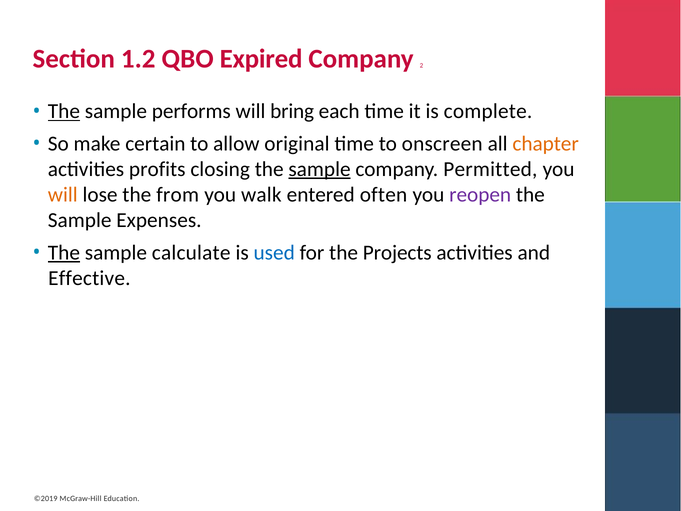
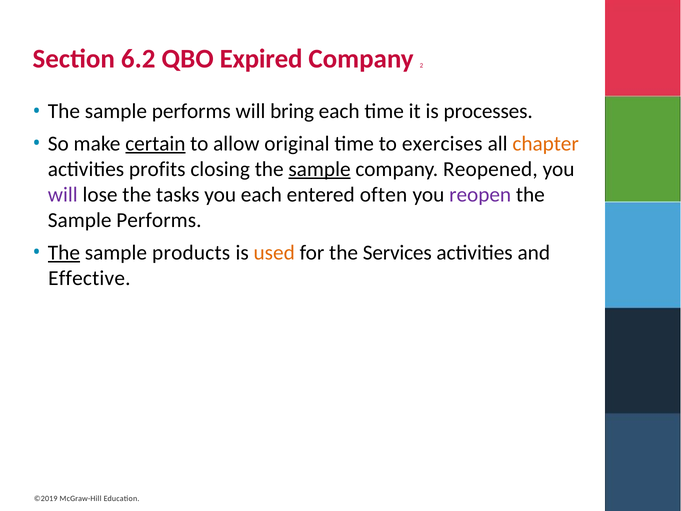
1.2: 1.2 -> 6.2 (138, 59)
The underline: present -> none (64, 111)
complete: complete -> processes (488, 111)
certain underline: none -> present (155, 144)
onscreen: onscreen -> exercises (442, 144)
Permitted: Permitted -> Reopened (490, 169)
will colour: orange -> purple (63, 195)
from: from -> tasks (178, 195)
you walk: walk -> each (261, 195)
Expenses: Expenses -> Performs (159, 220)
calculate: calculate -> products (191, 252)
used colour: blue -> orange (274, 252)
Projects: Projects -> Services (397, 252)
